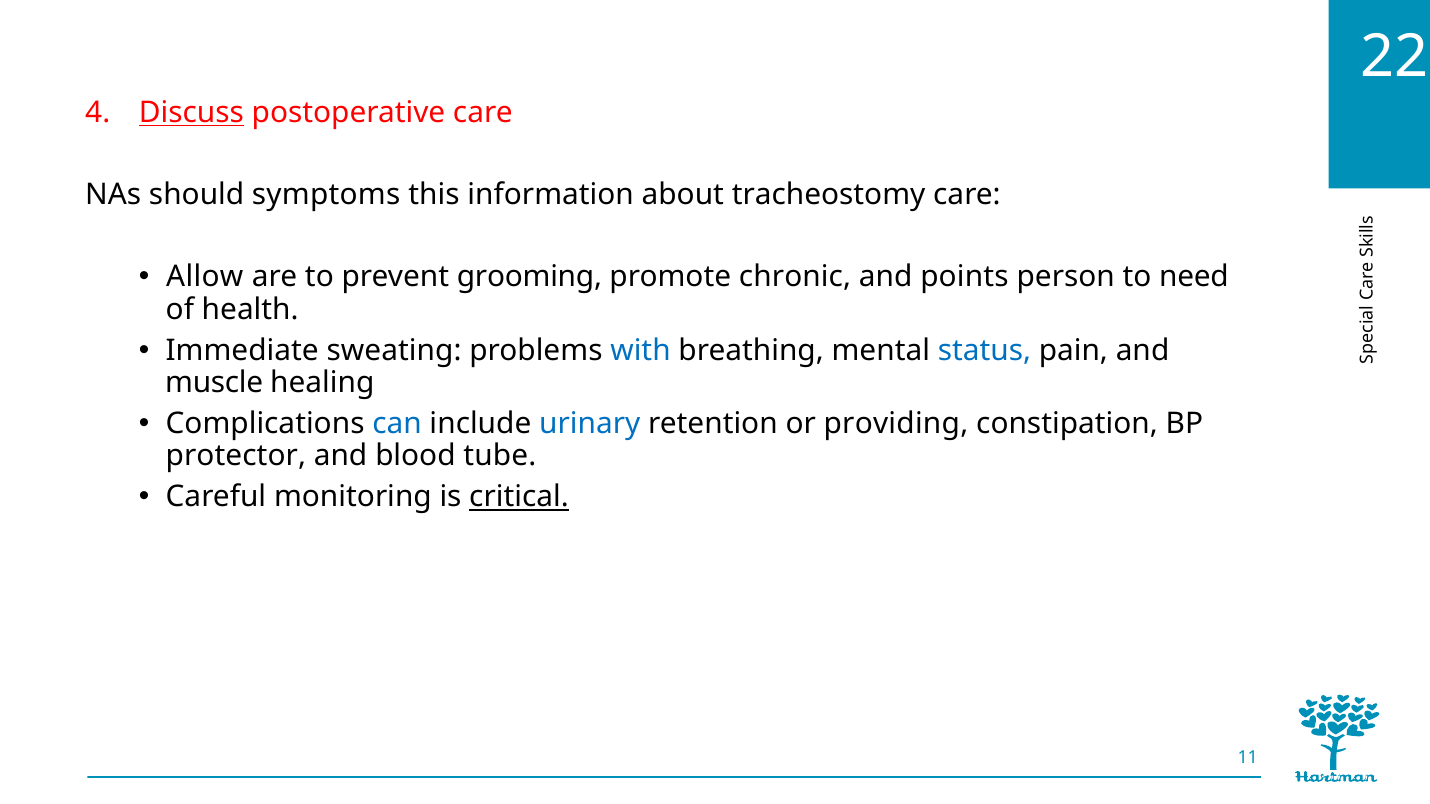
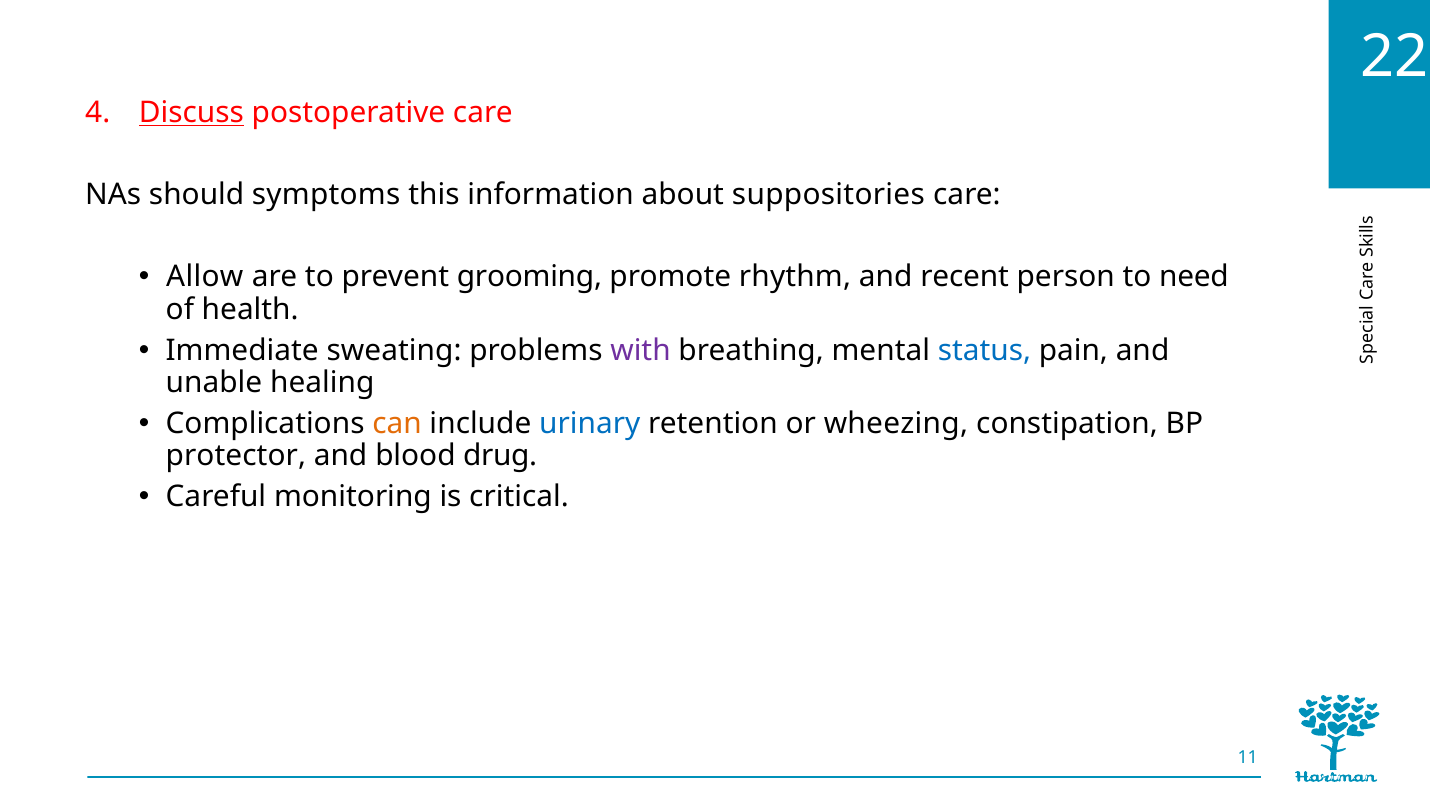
tracheostomy: tracheostomy -> suppositories (828, 195)
chronic: chronic -> rhythm (795, 277)
points: points -> recent (965, 277)
with colour: blue -> purple (641, 351)
muscle: muscle -> unable (214, 383)
can colour: blue -> orange (397, 424)
providing: providing -> wheezing (896, 424)
tube: tube -> drug (500, 456)
critical underline: present -> none (519, 497)
